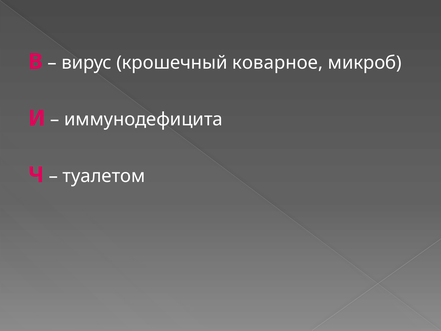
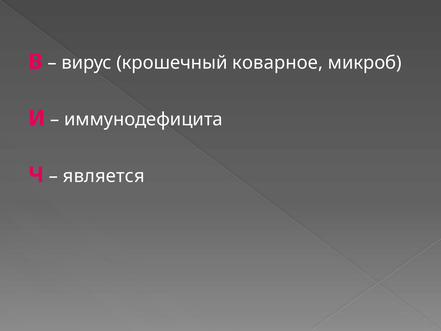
туалетом: туалетом -> является (104, 176)
